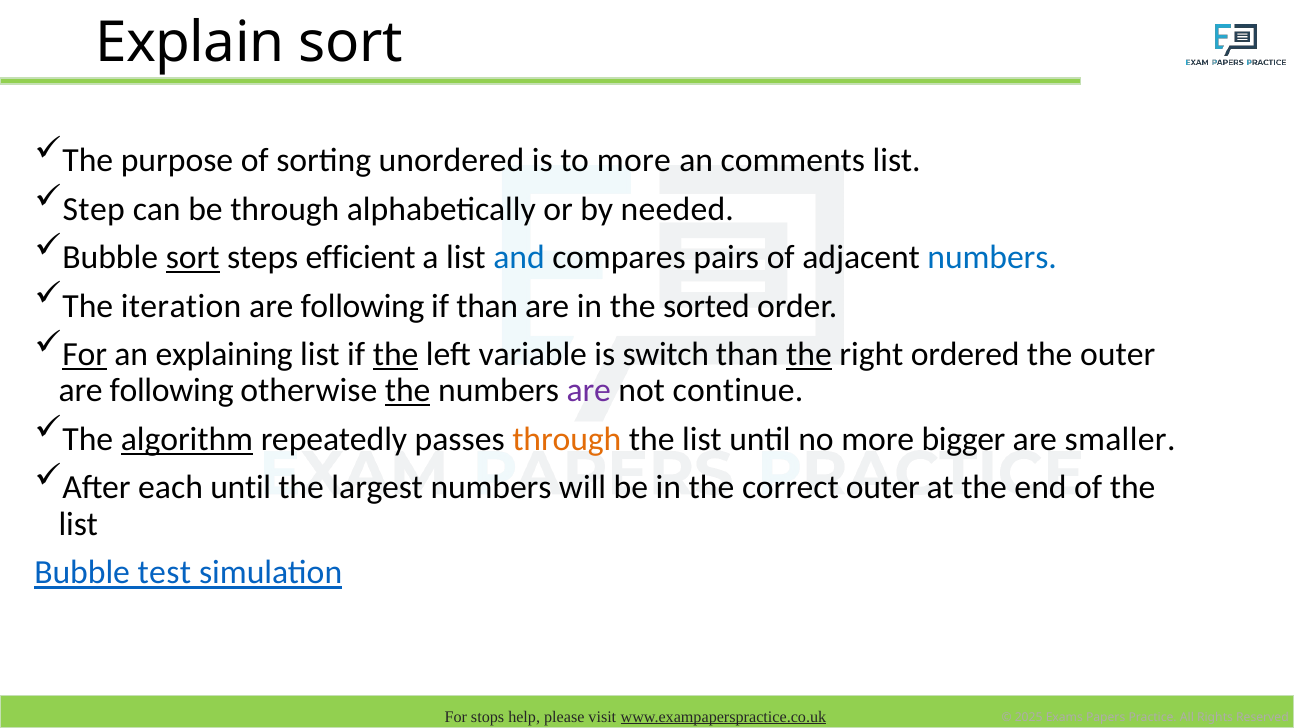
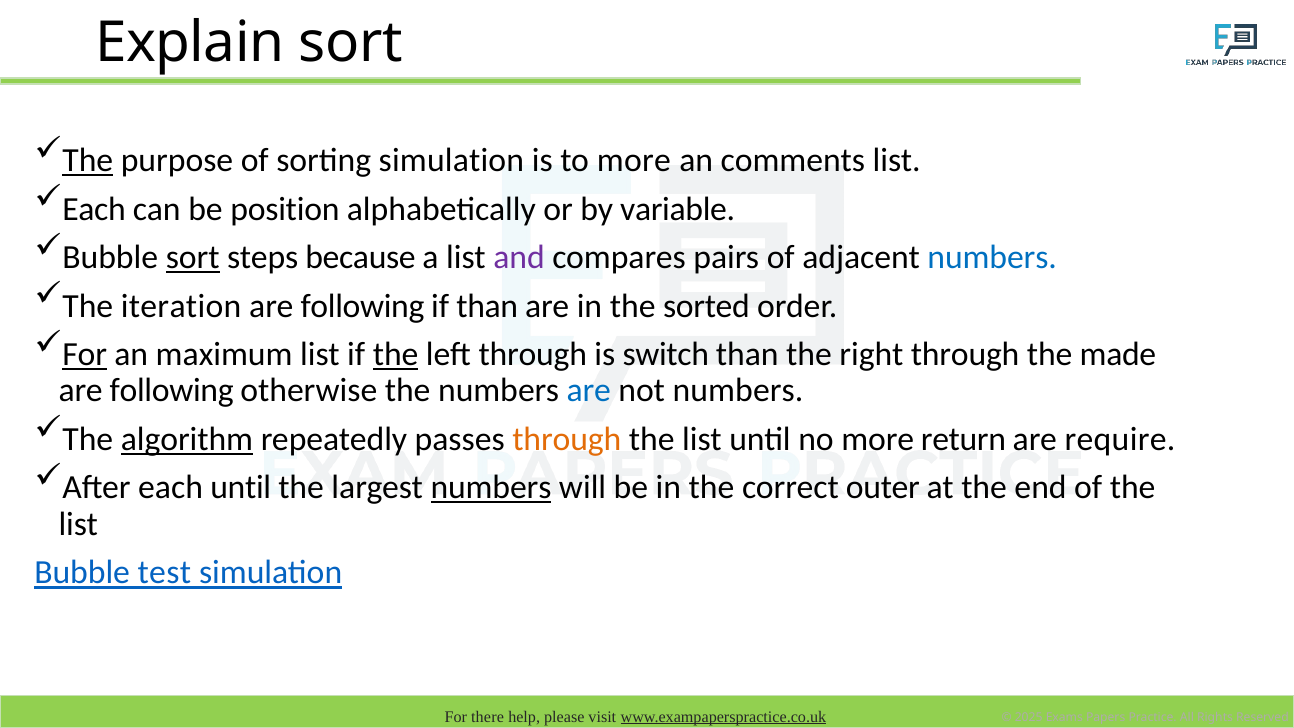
The underline: none -> present (88, 160)
sorting unordered: unordered -> simulation (451, 160)
Step: Step -> Each (94, 209)
be through: through -> position (285, 209)
needed: needed -> variable (678, 209)
efficient: efficient -> because (361, 257)
and colour: blue -> purple (519, 257)
explaining: explaining -> maximum (224, 354)
left variable: variable -> through (533, 354)
the underline: present -> none (809, 354)
right ordered: ordered -> through (965, 354)
the outer: outer -> made (1118, 354)
the underline: present -> none (408, 391)
are colour: purple -> blue (589, 391)
not continue: continue -> numbers (738, 391)
bigger: bigger -> return (963, 439)
smaller: smaller -> require (1120, 439)
numbers underline: none -> present (491, 488)
stops: stops -> there (488, 717)
